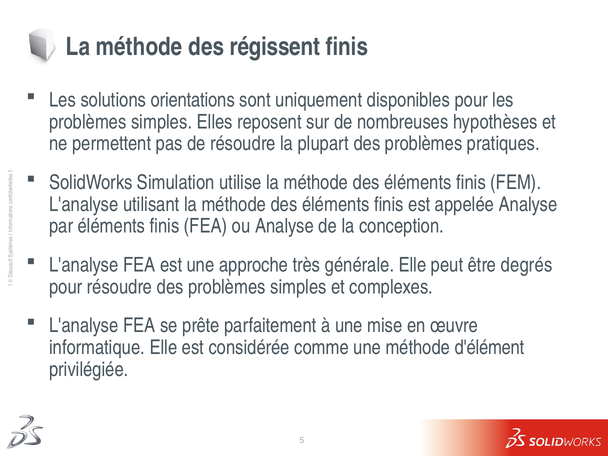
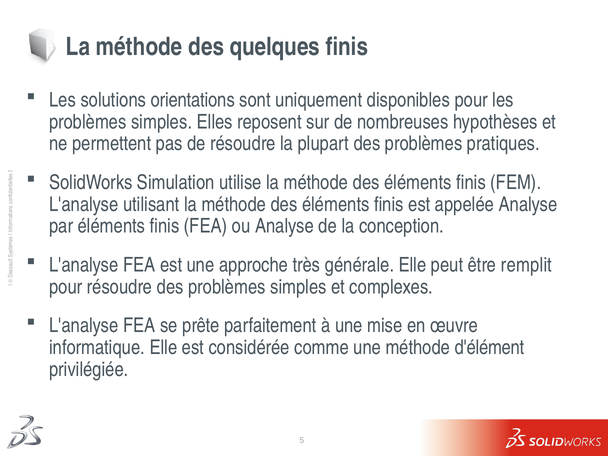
régissent: régissent -> quelques (275, 47)
degrés: degrés -> remplit (527, 265)
